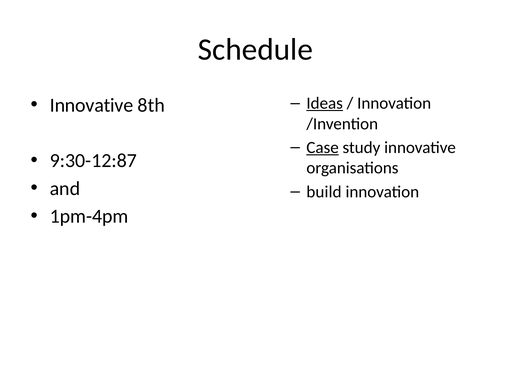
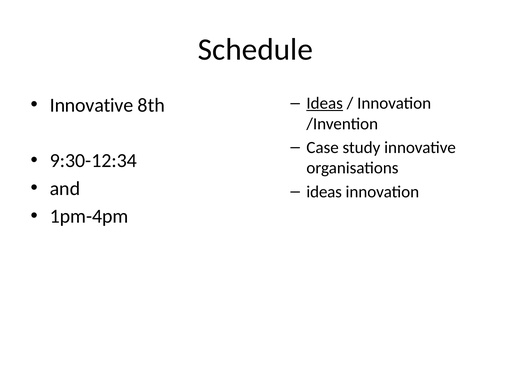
Case underline: present -> none (323, 148)
9:30-12:87: 9:30-12:87 -> 9:30-12:34 (93, 161)
build: build -> ideas (324, 192)
